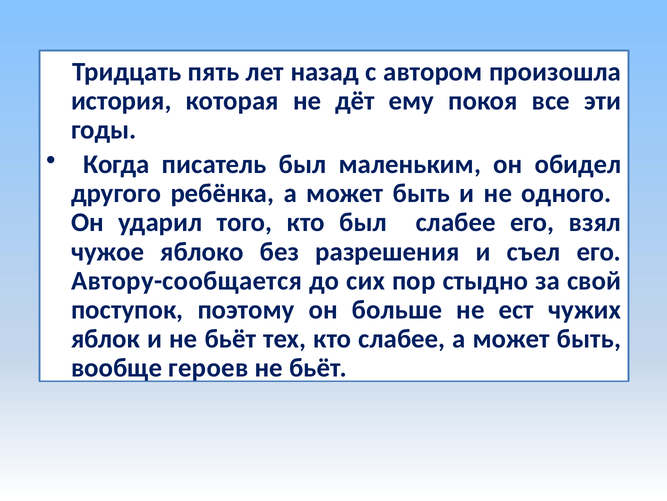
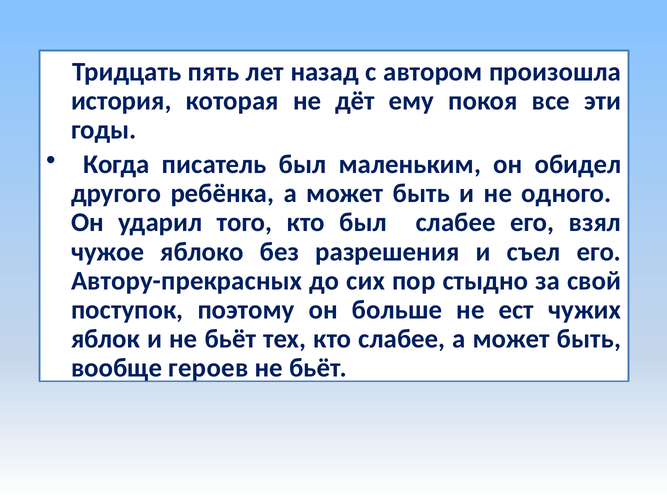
Автору-сообщается: Автору-сообщается -> Автору-прекрасных (187, 280)
